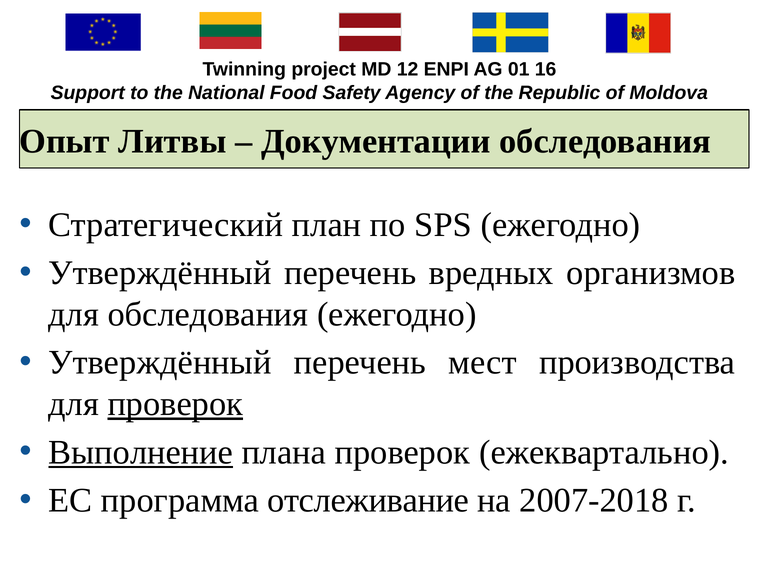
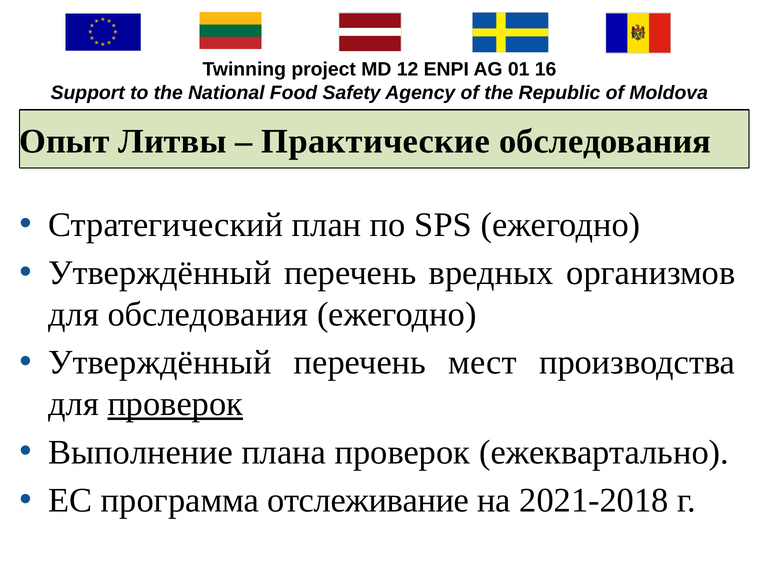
Документации: Документации -> Практические (376, 141)
Выполнение underline: present -> none (141, 452)
2007-2018: 2007-2018 -> 2021-2018 (594, 501)
